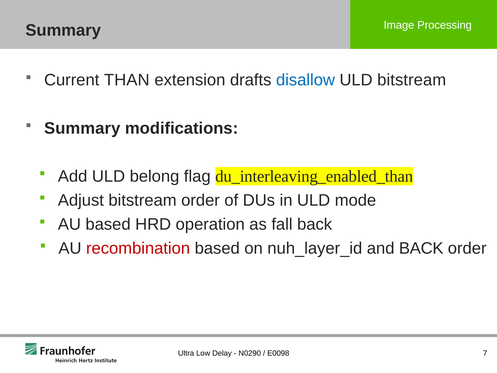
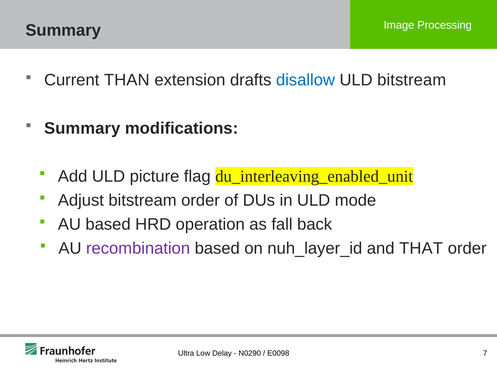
belong: belong -> picture (155, 176)
du_interleaving_enabled_than: du_interleaving_enabled_than -> du_interleaving_enabled_unit (314, 176)
recombination colour: red -> purple (138, 248)
and BACK: BACK -> THAT (421, 248)
